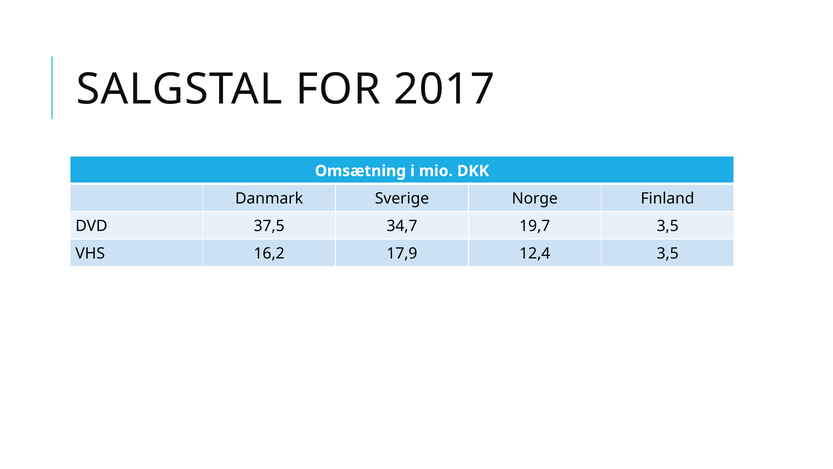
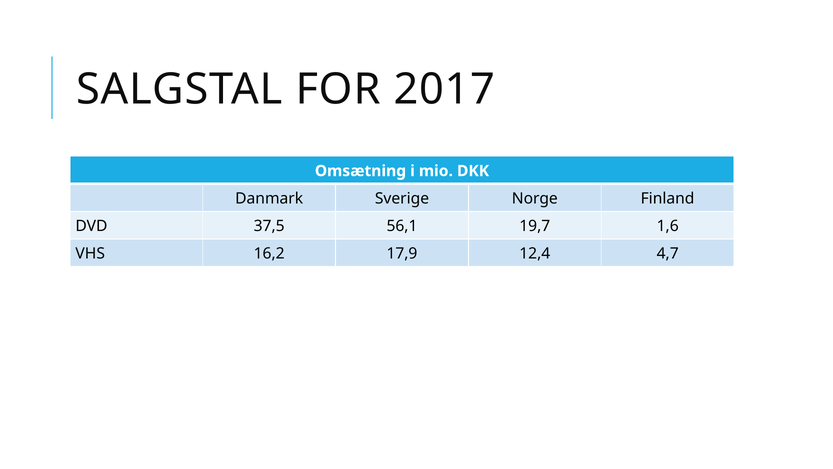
34,7: 34,7 -> 56,1 (402, 226)
19,7 3,5: 3,5 -> 1,6 (668, 226)
12,4 3,5: 3,5 -> 4,7 (668, 253)
